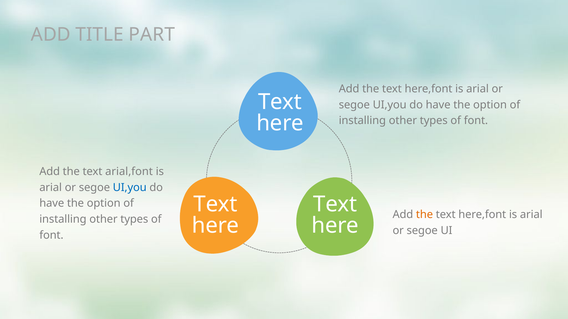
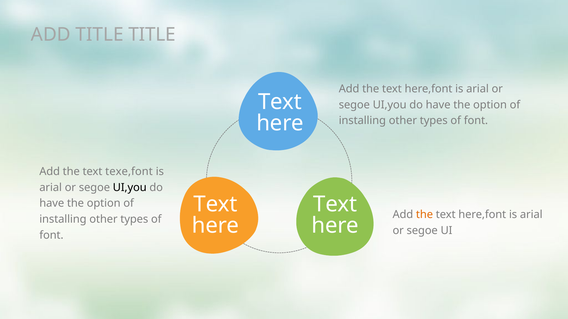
TITLE PART: PART -> TITLE (152, 35)
arial,font: arial,font -> texe,font (129, 172)
UI,you colour: blue -> black (130, 188)
